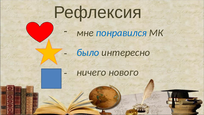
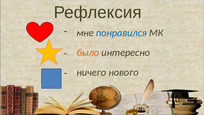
было colour: blue -> orange (88, 53)
